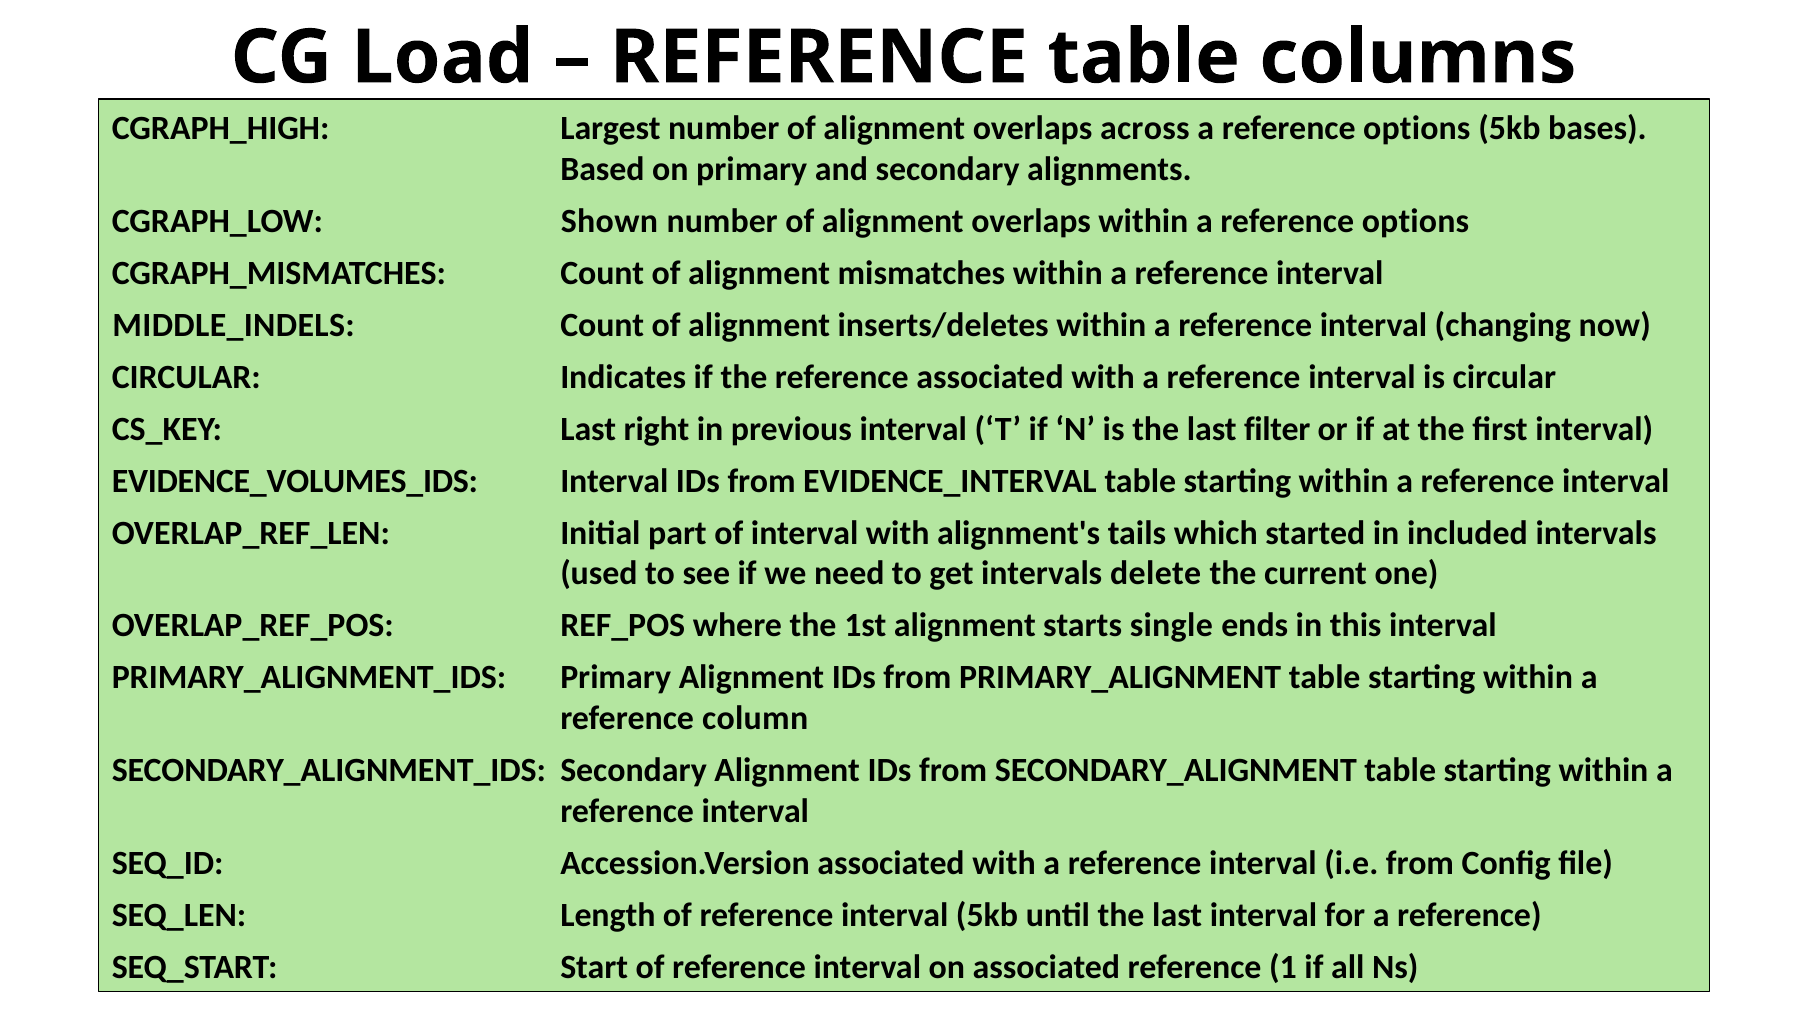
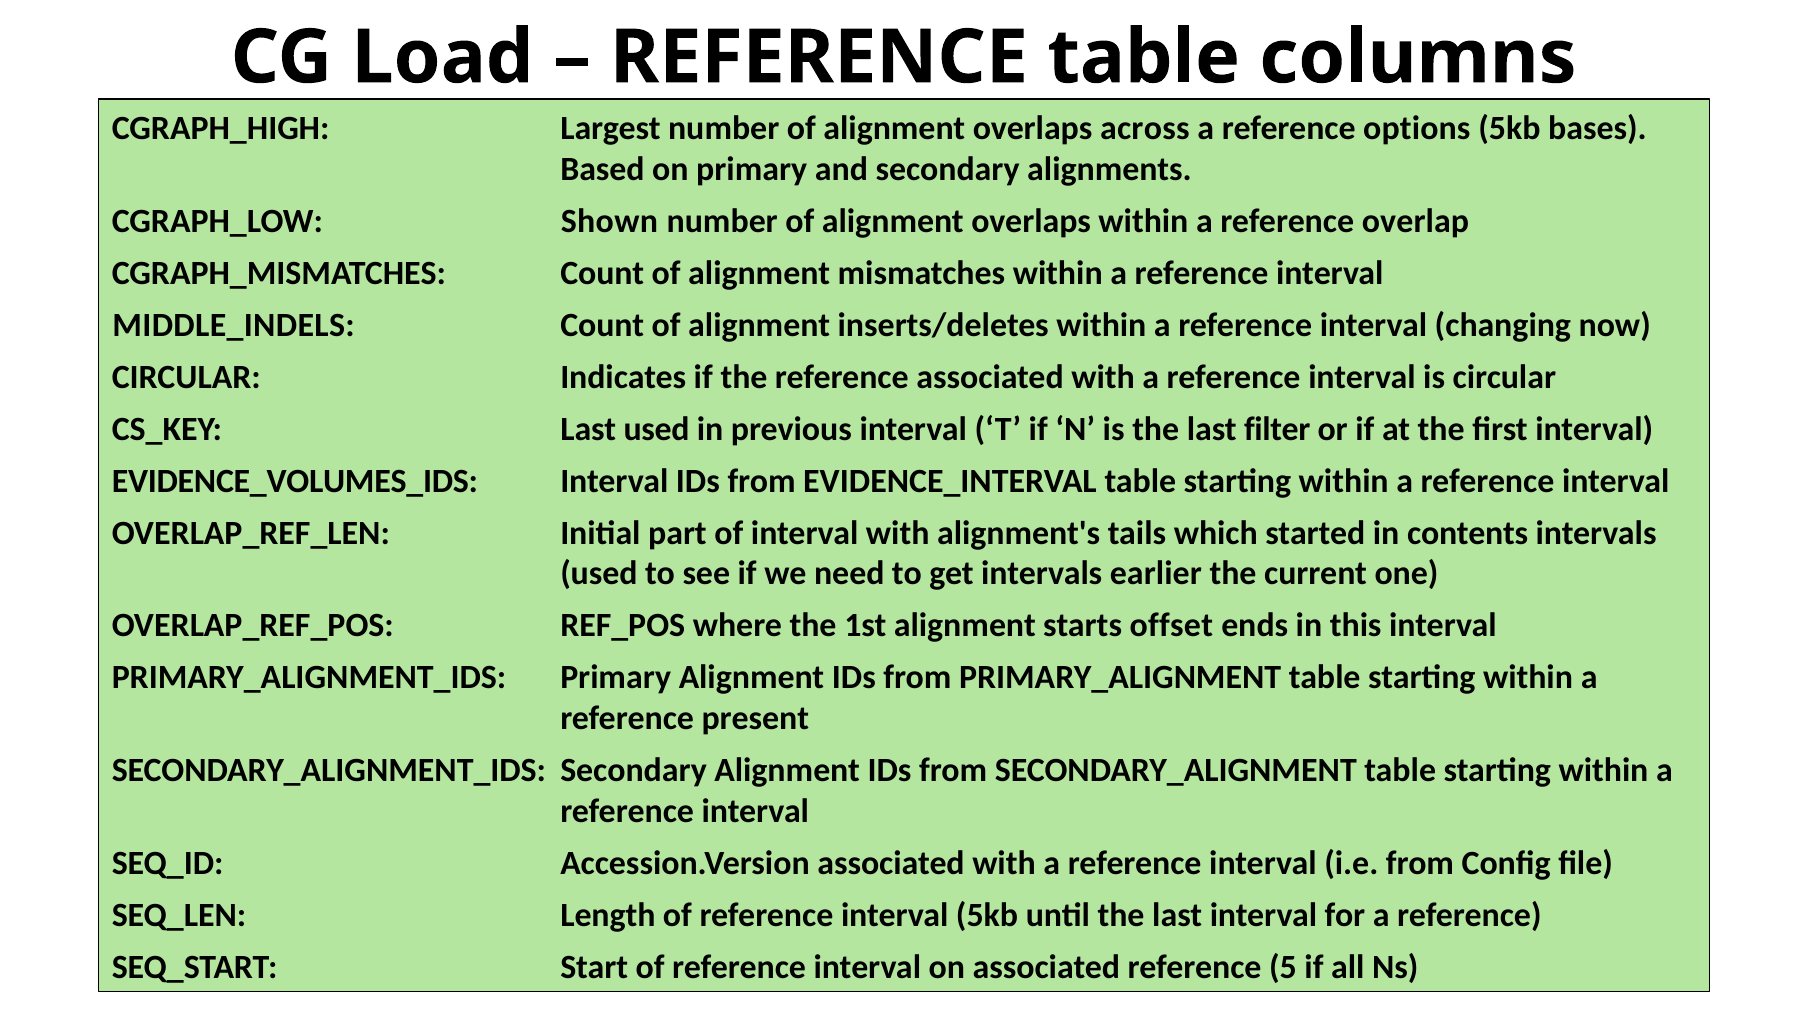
within a reference options: options -> overlap (1415, 221)
Last right: right -> used (657, 429)
included: included -> contents (1468, 533)
delete: delete -> earlier (1156, 574)
single: single -> offset (1171, 626)
column: column -> present (755, 718)
1: 1 -> 5 (1283, 967)
